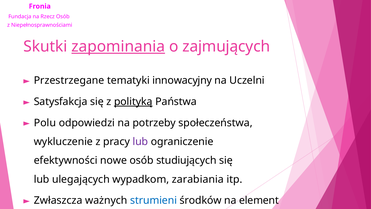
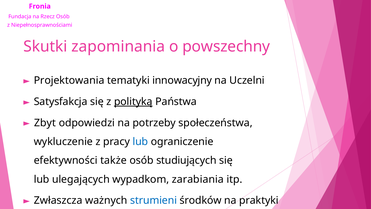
zapominania underline: present -> none (118, 47)
zajmujących: zajmujących -> powszechny (226, 47)
Przestrzegane: Przestrzegane -> Projektowania (69, 80)
Polu: Polu -> Zbyt (45, 123)
lub colour: purple -> blue (140, 141)
nowe: nowe -> także (113, 160)
element: element -> praktyki (259, 200)
